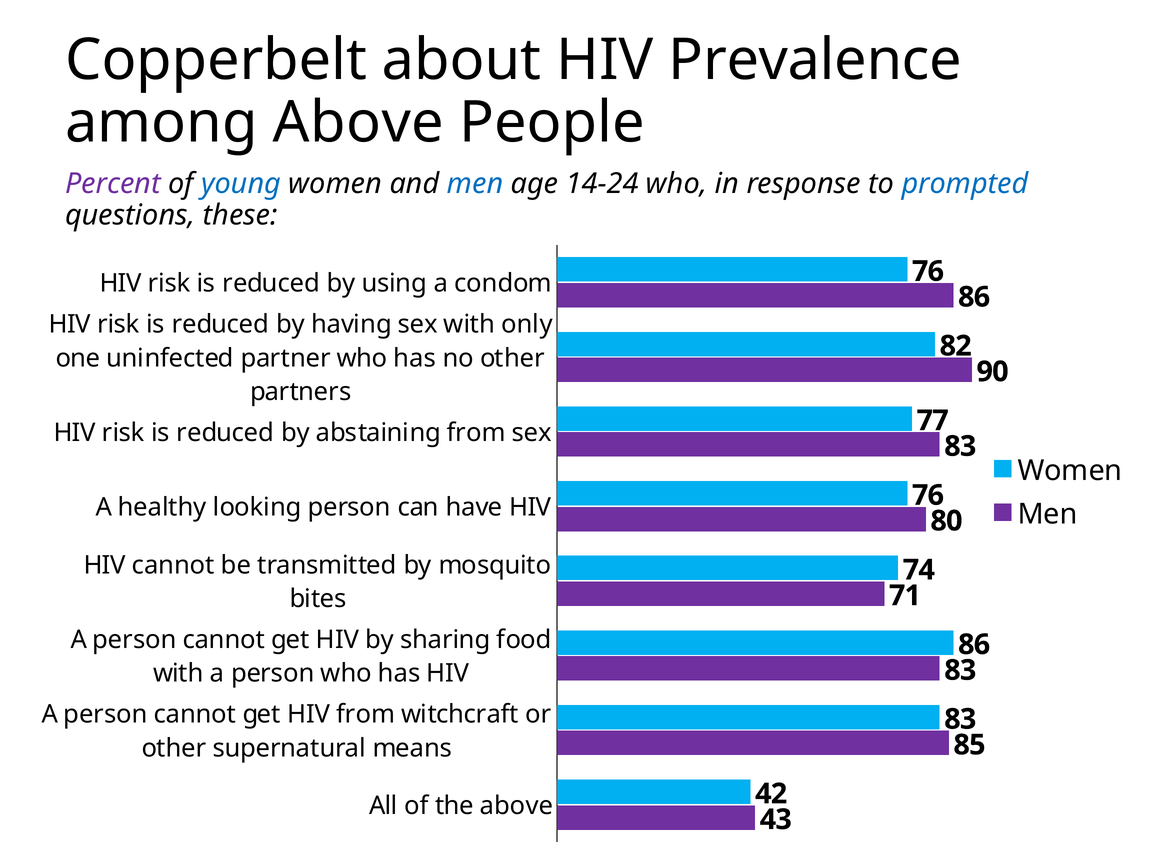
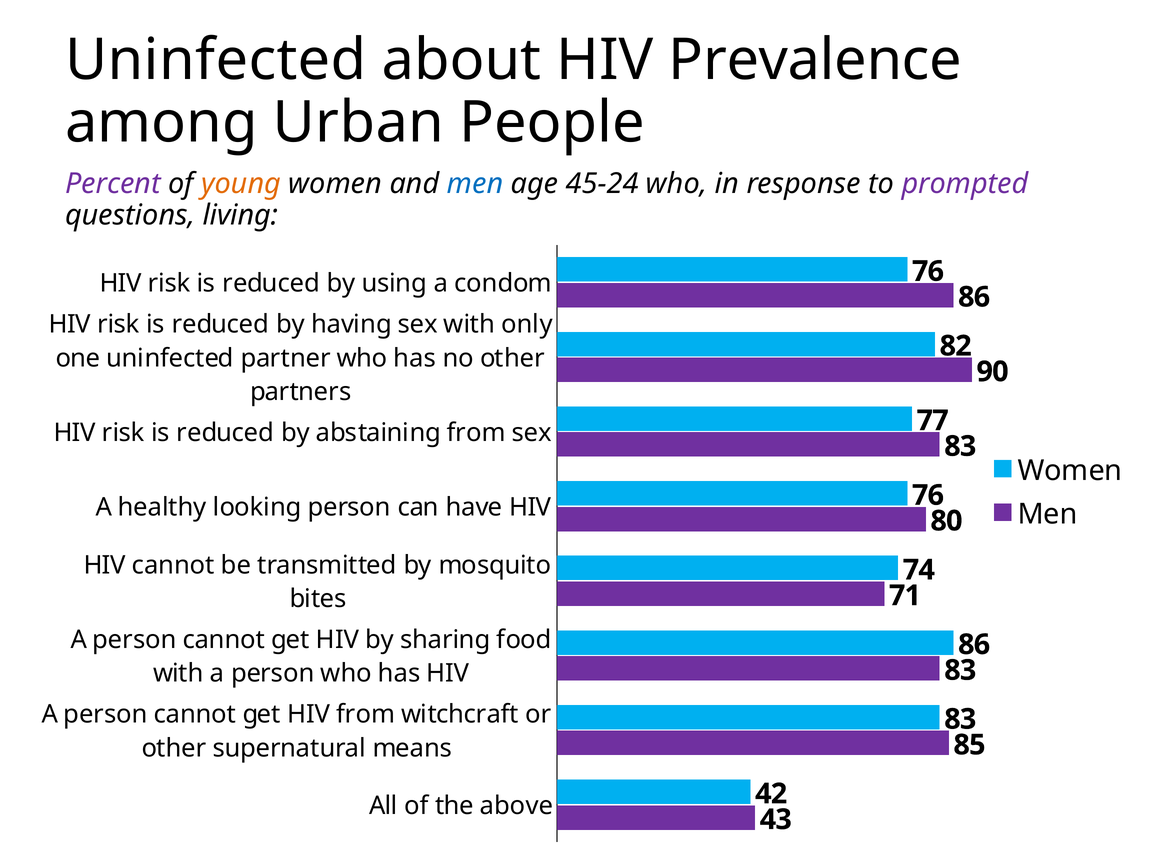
Copperbelt: Copperbelt -> Uninfected (216, 60)
among Above: Above -> Urban (358, 123)
young colour: blue -> orange (241, 184)
14-24: 14-24 -> 45-24 (602, 184)
prompted colour: blue -> purple (965, 184)
these: these -> living (240, 215)
